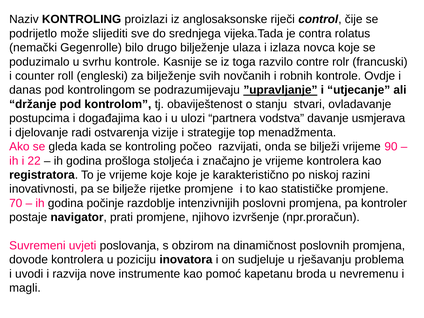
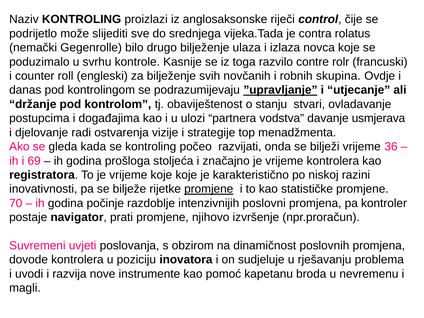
robnih kontrole: kontrole -> skupina (338, 76)
90: 90 -> 36 (391, 147)
22: 22 -> 69 (34, 161)
promjene underline: none -> present (209, 189)
